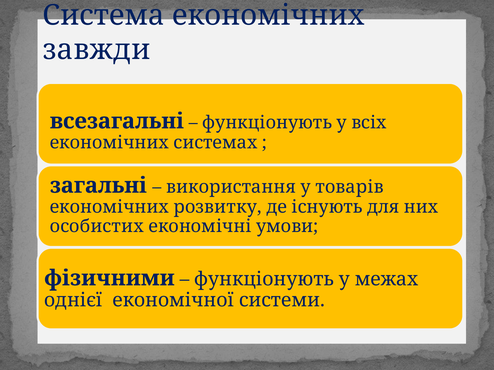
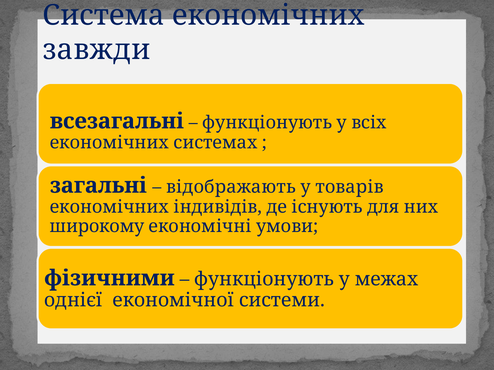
використання: використання -> відображають (231, 187)
розвитку: розвитку -> індивідів (218, 207)
особистих: особистих -> широкому (97, 226)
